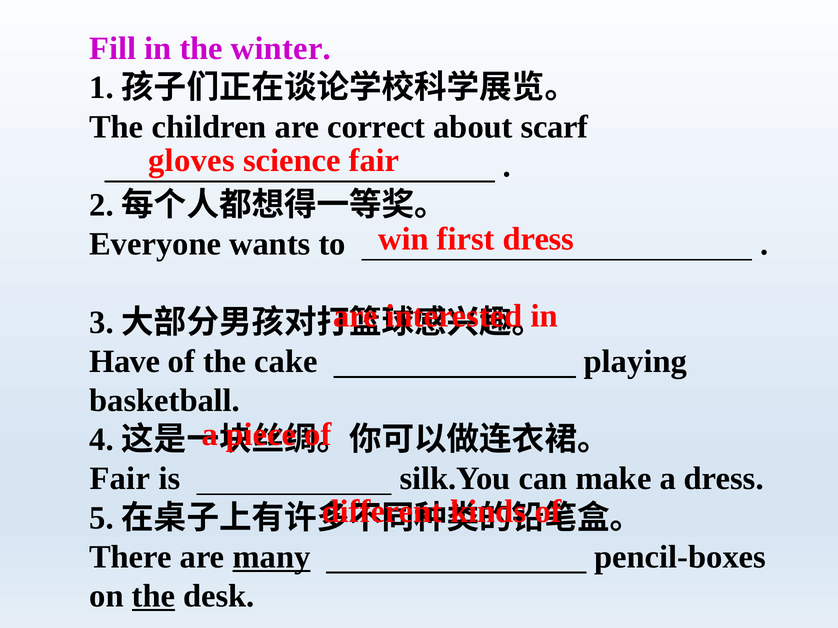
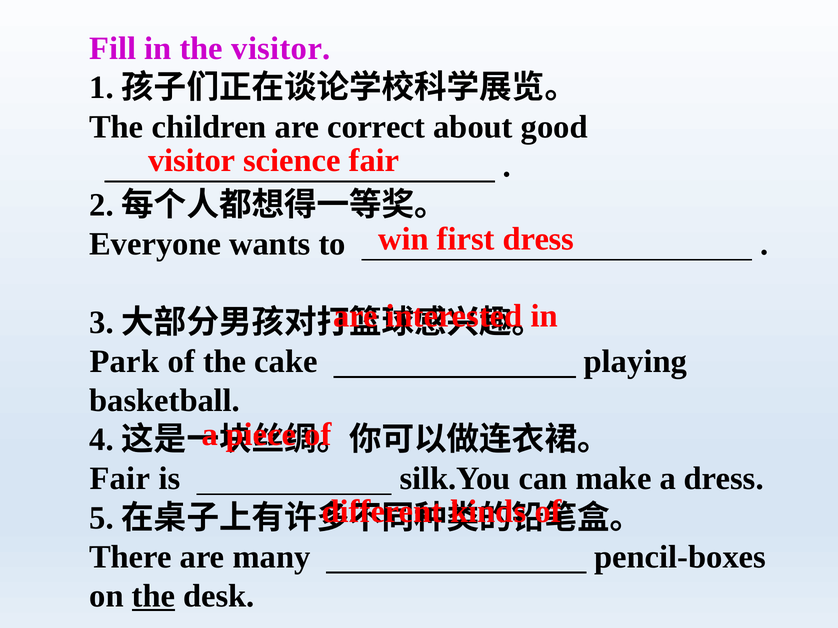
the winter: winter -> visitor (281, 49)
scarf: scarf -> good (554, 127)
gloves: gloves -> visitor (192, 161)
Have: Have -> Park (124, 362)
many underline: present -> none (272, 557)
